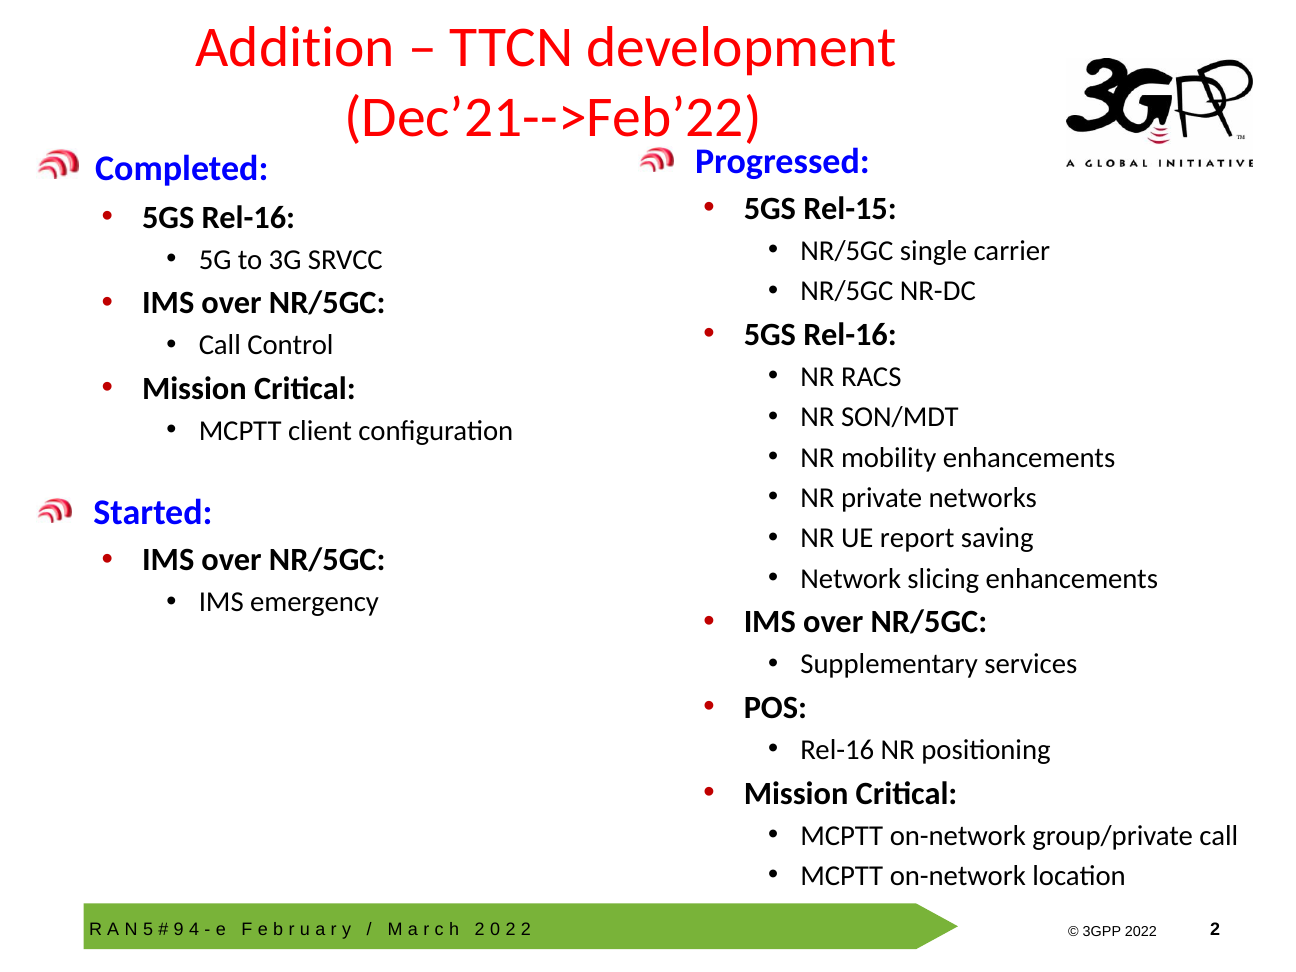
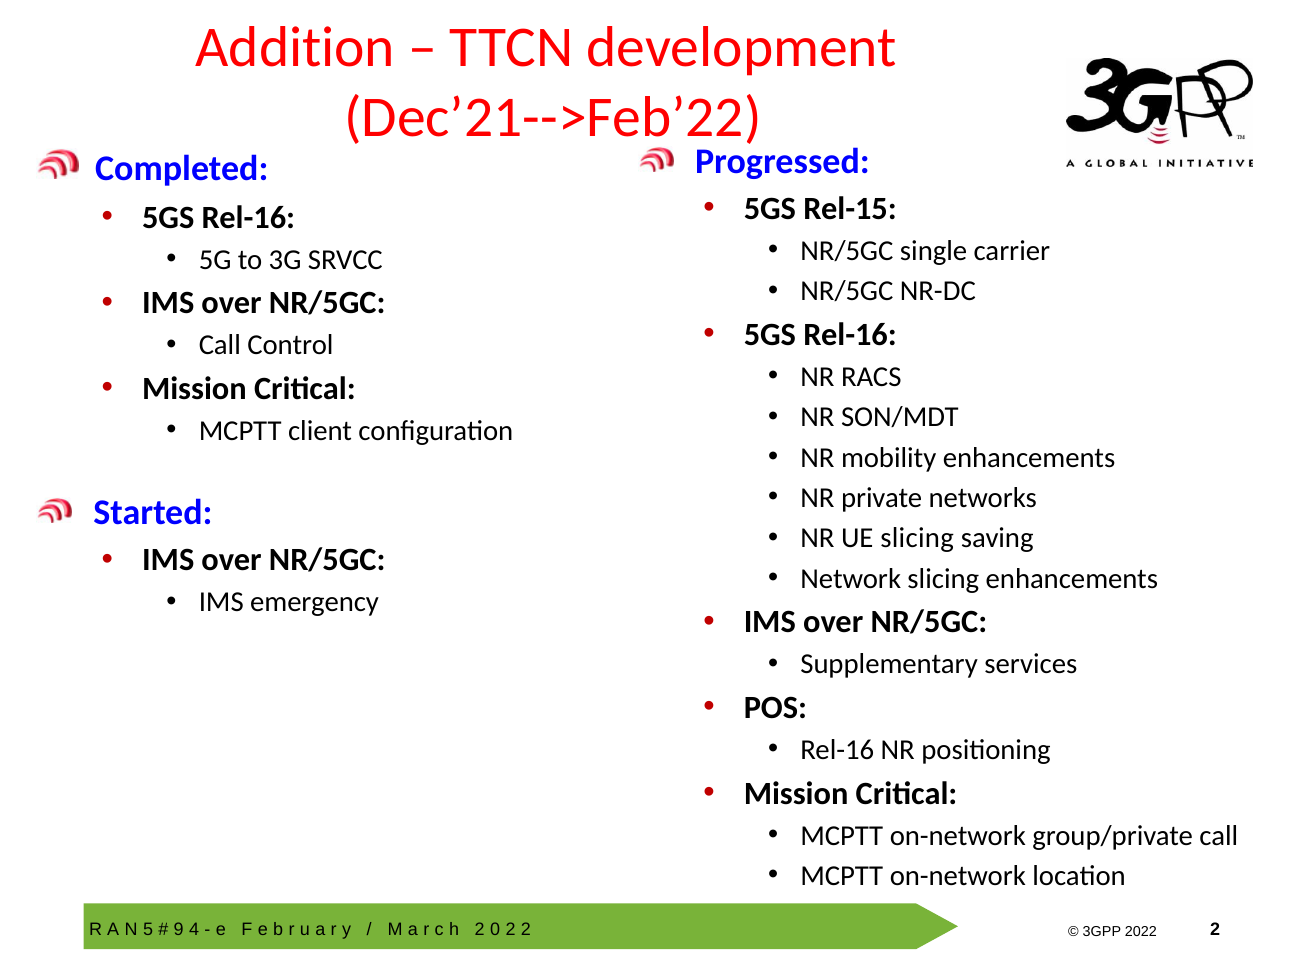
UE report: report -> slicing (917, 538)
